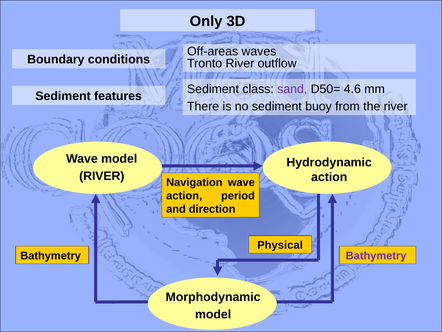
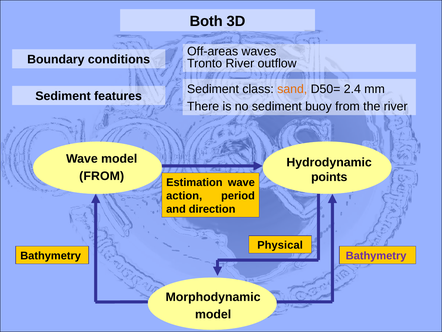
Only: Only -> Both (206, 21)
sand colour: purple -> orange (292, 89)
4.6: 4.6 -> 2.4 (352, 89)
RIVER: RIVER -> FROM (102, 176)
action: action -> points (329, 177)
Navigation: Navigation -> Estimation (194, 182)
